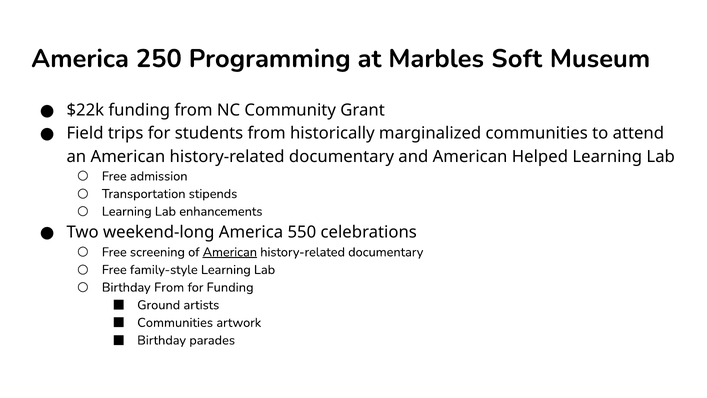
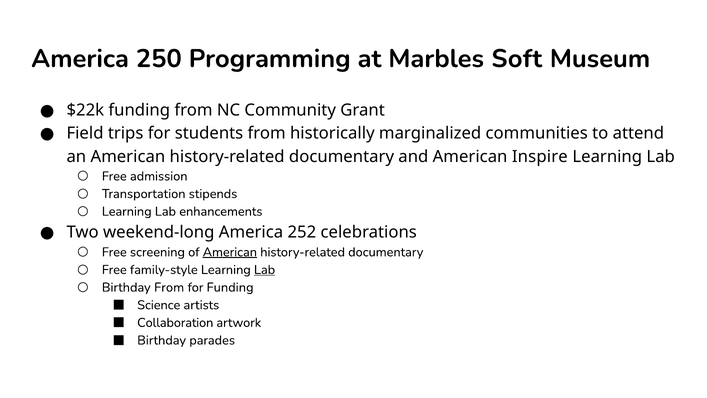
Helped: Helped -> Inspire (540, 156)
550: 550 -> 252 (302, 232)
Lab underline: none -> present (265, 270)
Ground: Ground -> Science (159, 305)
Communities: Communities -> Collaboration (175, 322)
